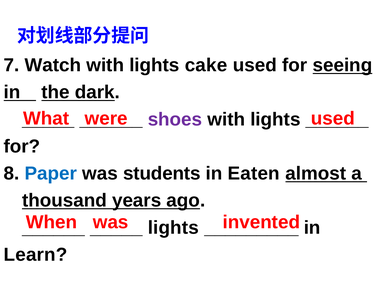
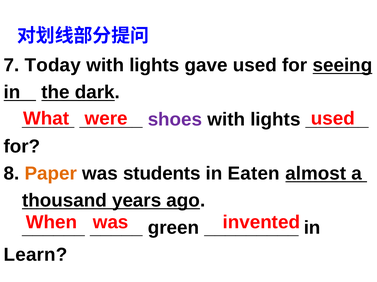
Watch: Watch -> Today (53, 65)
cake: cake -> gave (206, 65)
Paper colour: blue -> orange (51, 174)
lights: lights -> green (173, 228)
